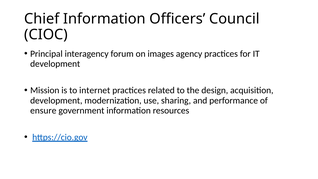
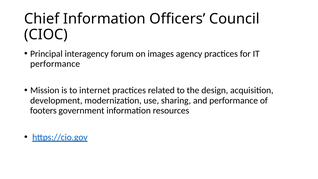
development: development -> performance (55, 64)
ensure: ensure -> footers (43, 110)
